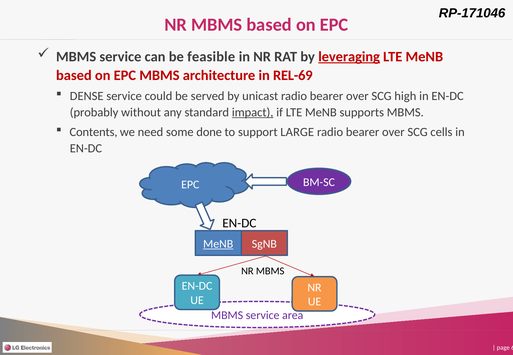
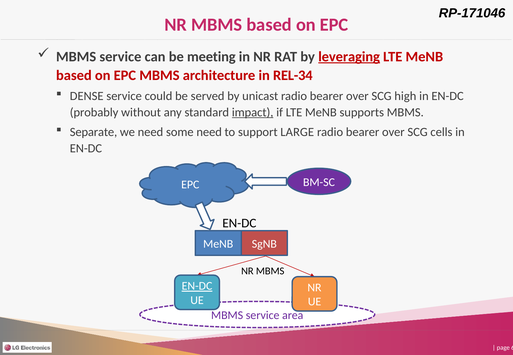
feasible: feasible -> meeting (211, 57)
REL-69: REL-69 -> REL-34 (293, 75)
Contents: Contents -> Separate (94, 132)
some done: done -> need (209, 132)
MeNB underline: present -> none (218, 244)
EN-DC underline: none -> present (197, 286)
